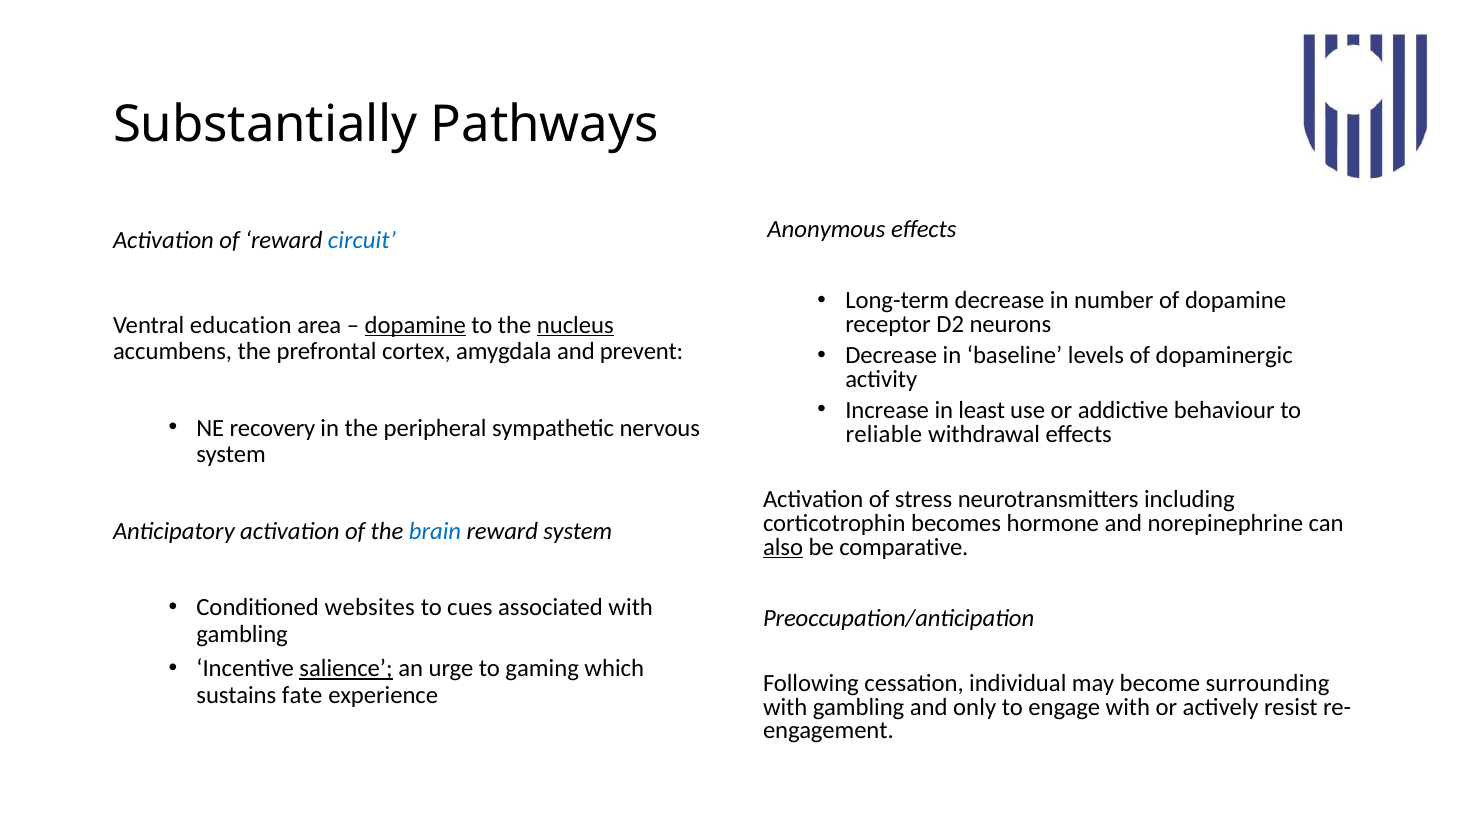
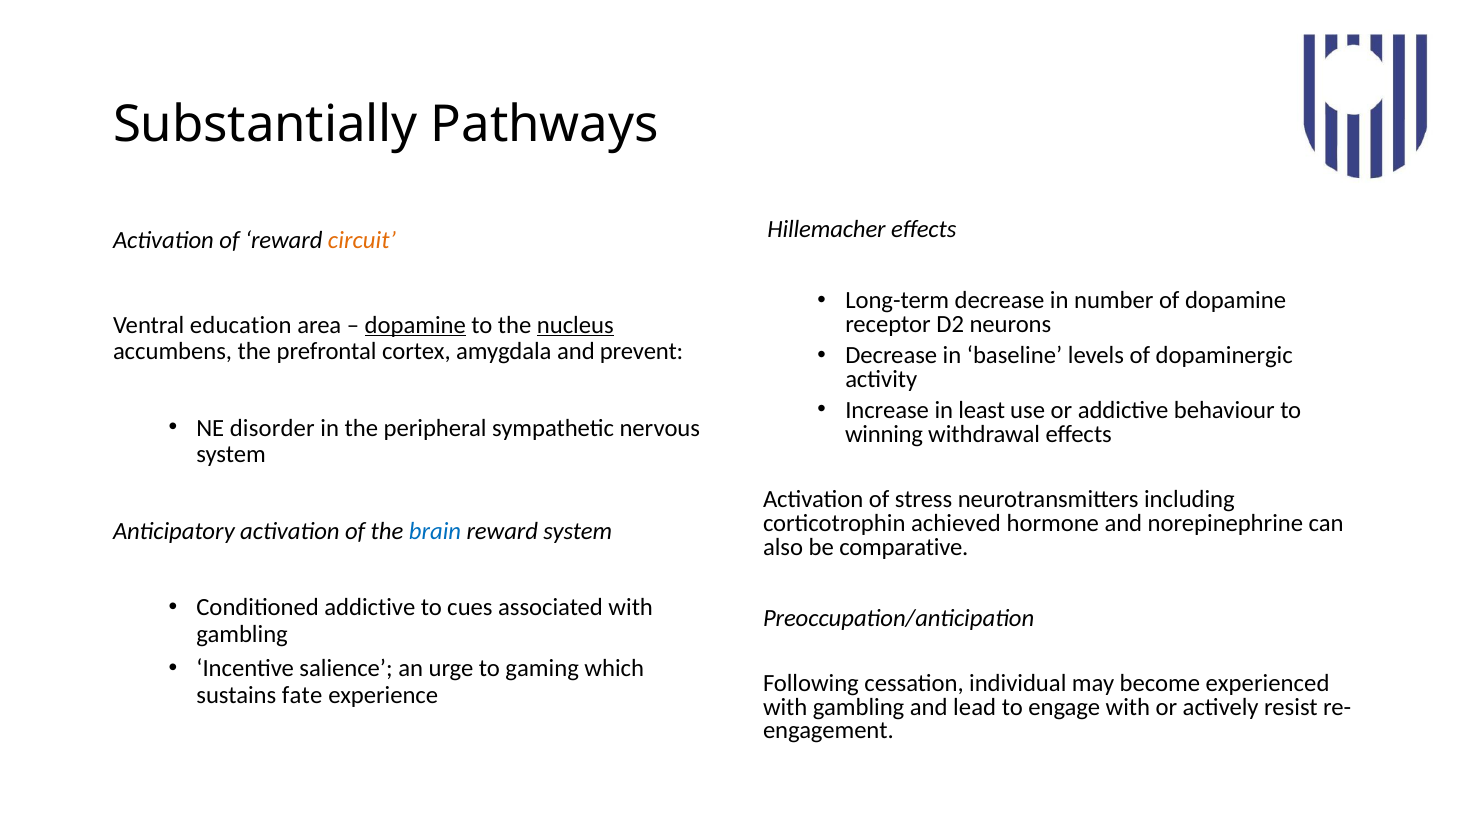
Anonymous: Anonymous -> Hillemacher (827, 229)
circuit colour: blue -> orange (362, 241)
recovery: recovery -> disorder (272, 428)
reliable: reliable -> winning (884, 435)
becomes: becomes -> achieved (956, 523)
also underline: present -> none (783, 547)
Conditioned websites: websites -> addictive (370, 607)
salience underline: present -> none (346, 668)
surrounding: surrounding -> experienced (1268, 683)
only: only -> lead (975, 707)
